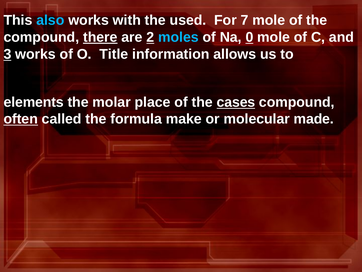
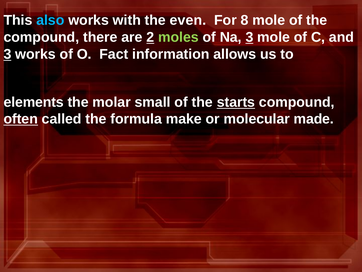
used: used -> even (188, 20)
7: 7 -> 8 (245, 20)
there underline: present -> none (100, 37)
moles colour: light blue -> light green (178, 37)
Na 0: 0 -> 3 (250, 37)
Title: Title -> Fact (114, 54)
place: place -> small (153, 102)
cases: cases -> starts (236, 102)
